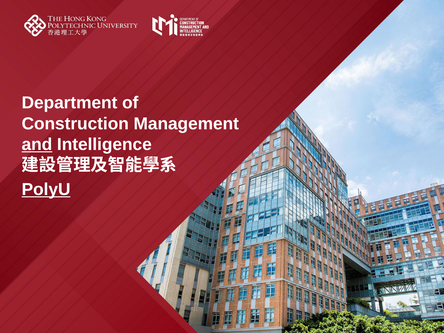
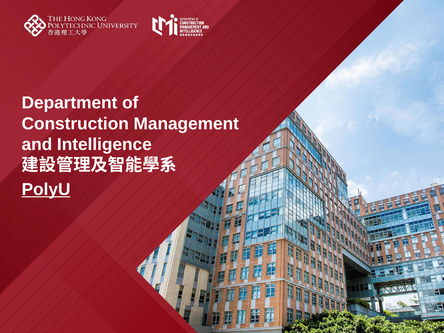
and underline: present -> none (37, 144)
